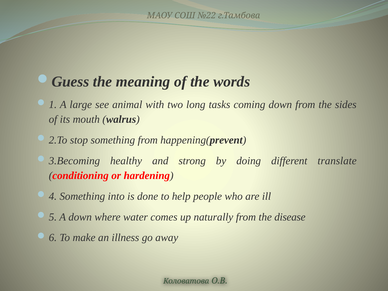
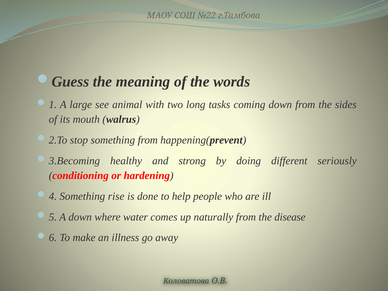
translate: translate -> seriously (337, 161)
into: into -> rise (116, 196)
